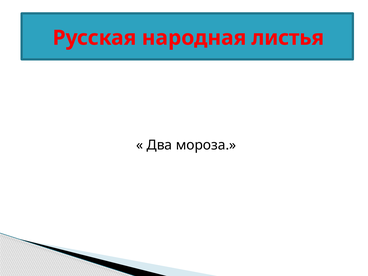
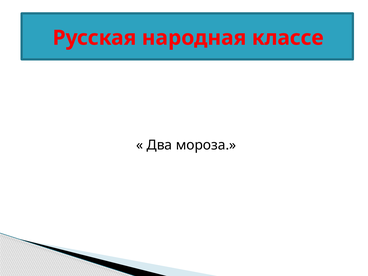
листья: листья -> классе (288, 38)
